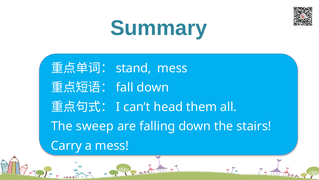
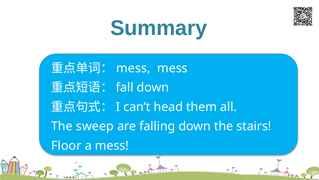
stand: stand -> mess (133, 68)
Carry: Carry -> Floor (66, 145)
